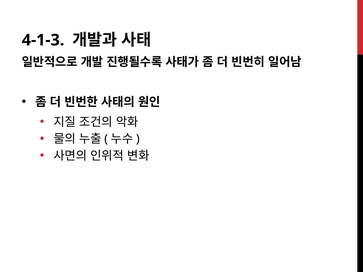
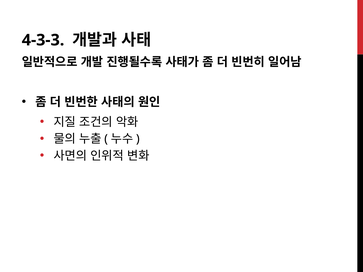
4-1-3: 4-1-3 -> 4-3-3 (43, 40)
